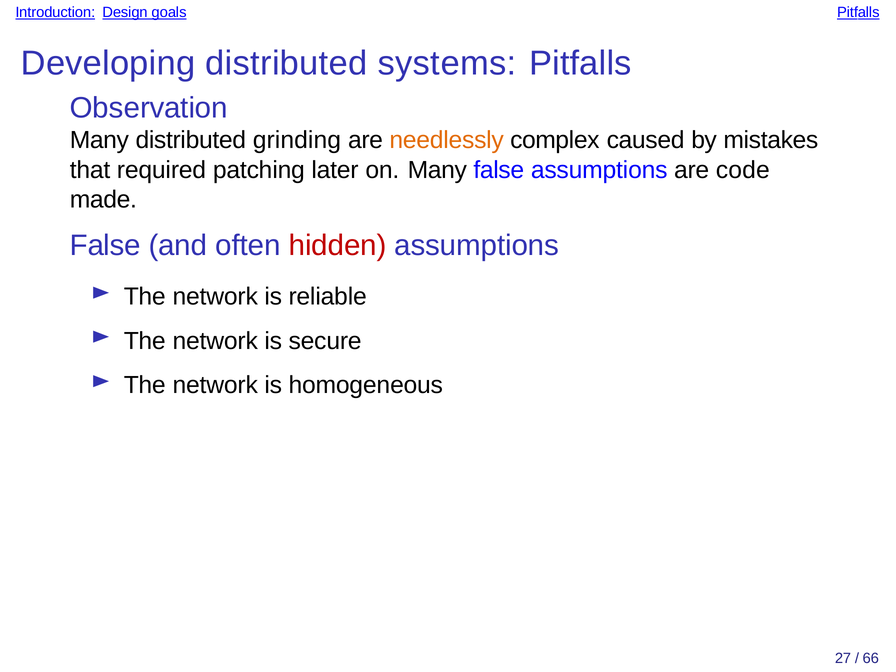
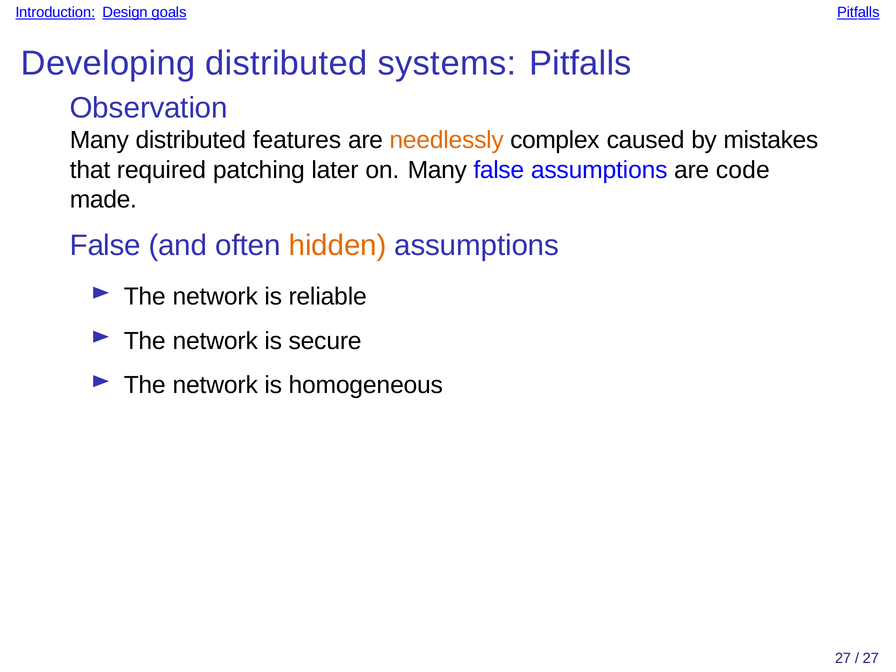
grinding: grinding -> features (297, 140)
hidden colour: red -> orange (338, 246)
66: 66 -> 27 (871, 659)
